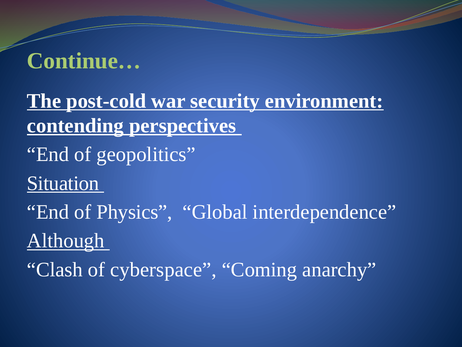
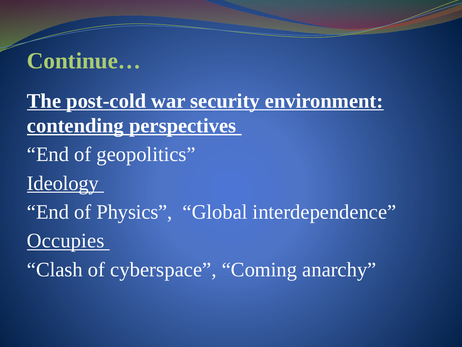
Situation: Situation -> Ideology (63, 183)
Although: Although -> Occupies (66, 241)
